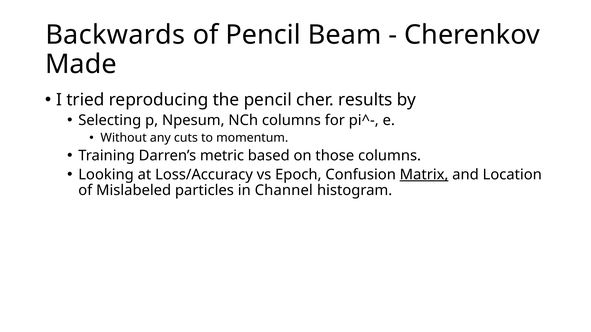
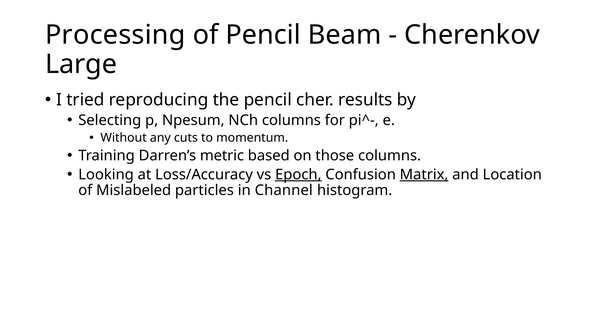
Backwards: Backwards -> Processing (115, 35)
Made: Made -> Large (81, 64)
Epoch underline: none -> present (298, 175)
